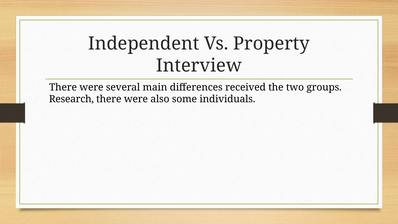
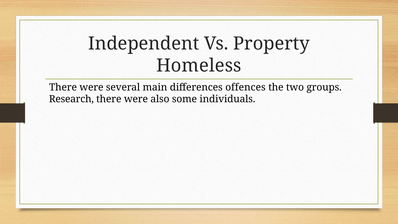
Interview: Interview -> Homeless (199, 66)
received: received -> offences (245, 87)
